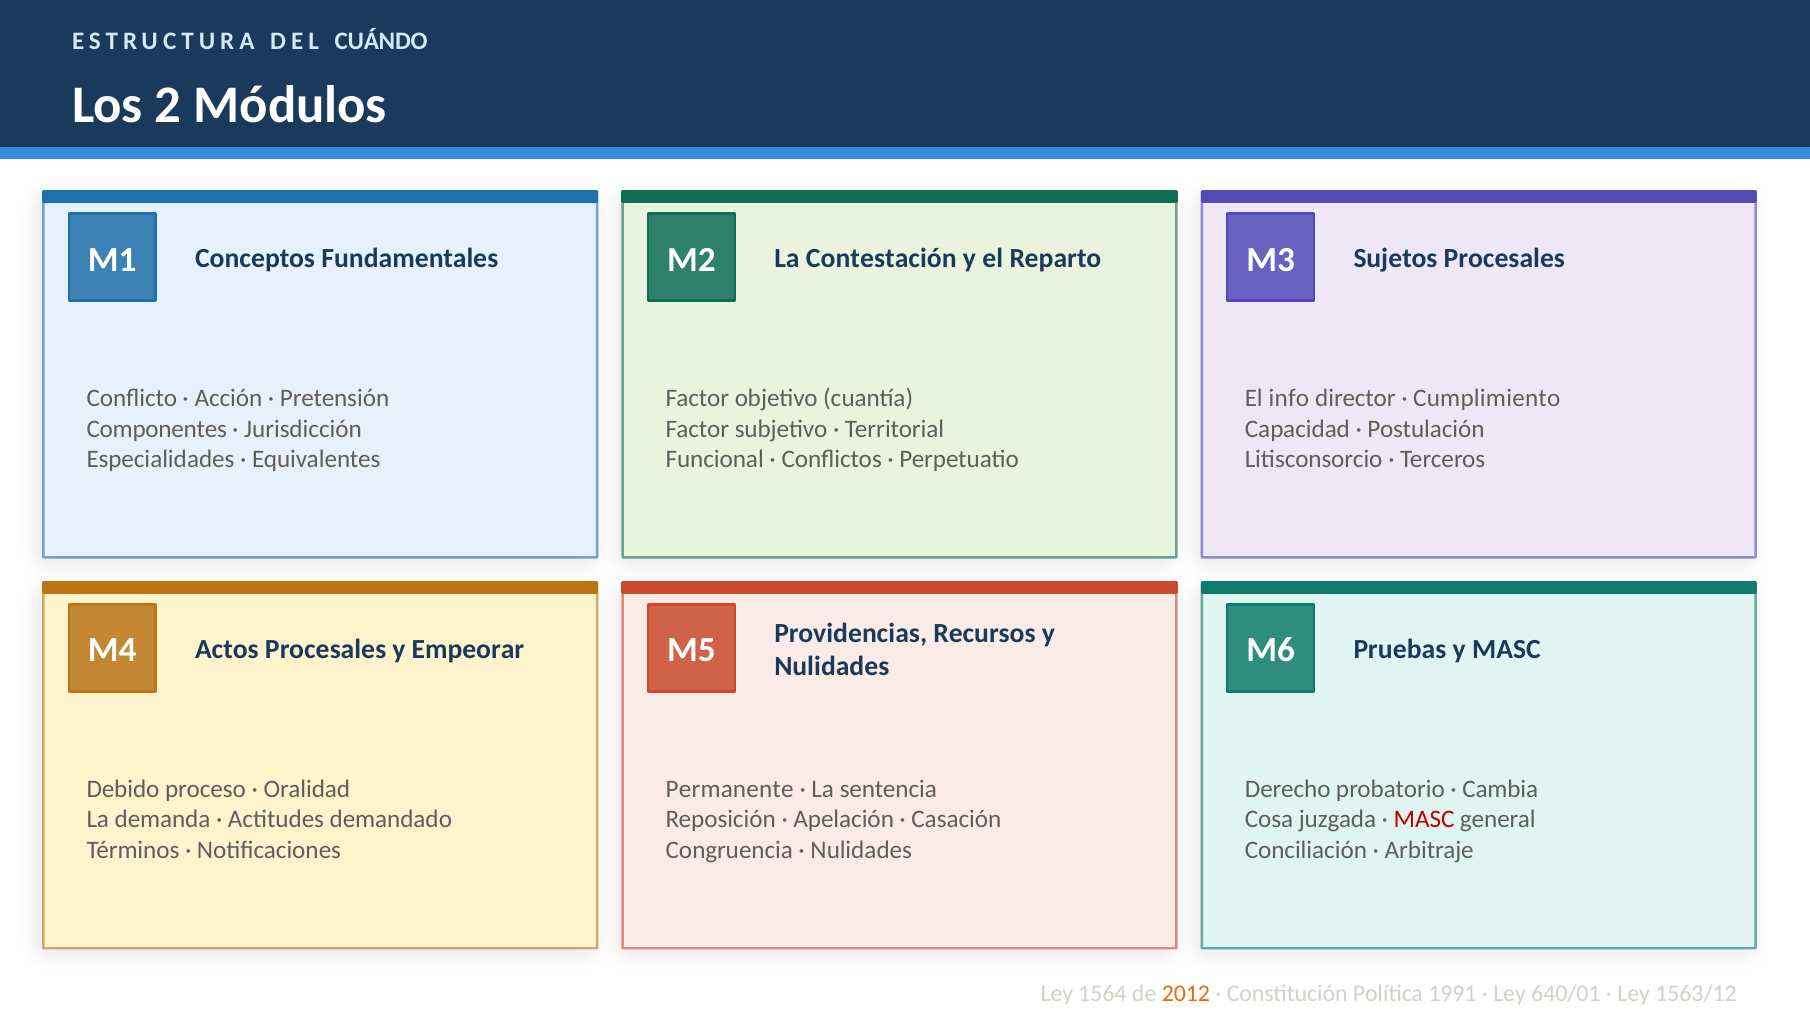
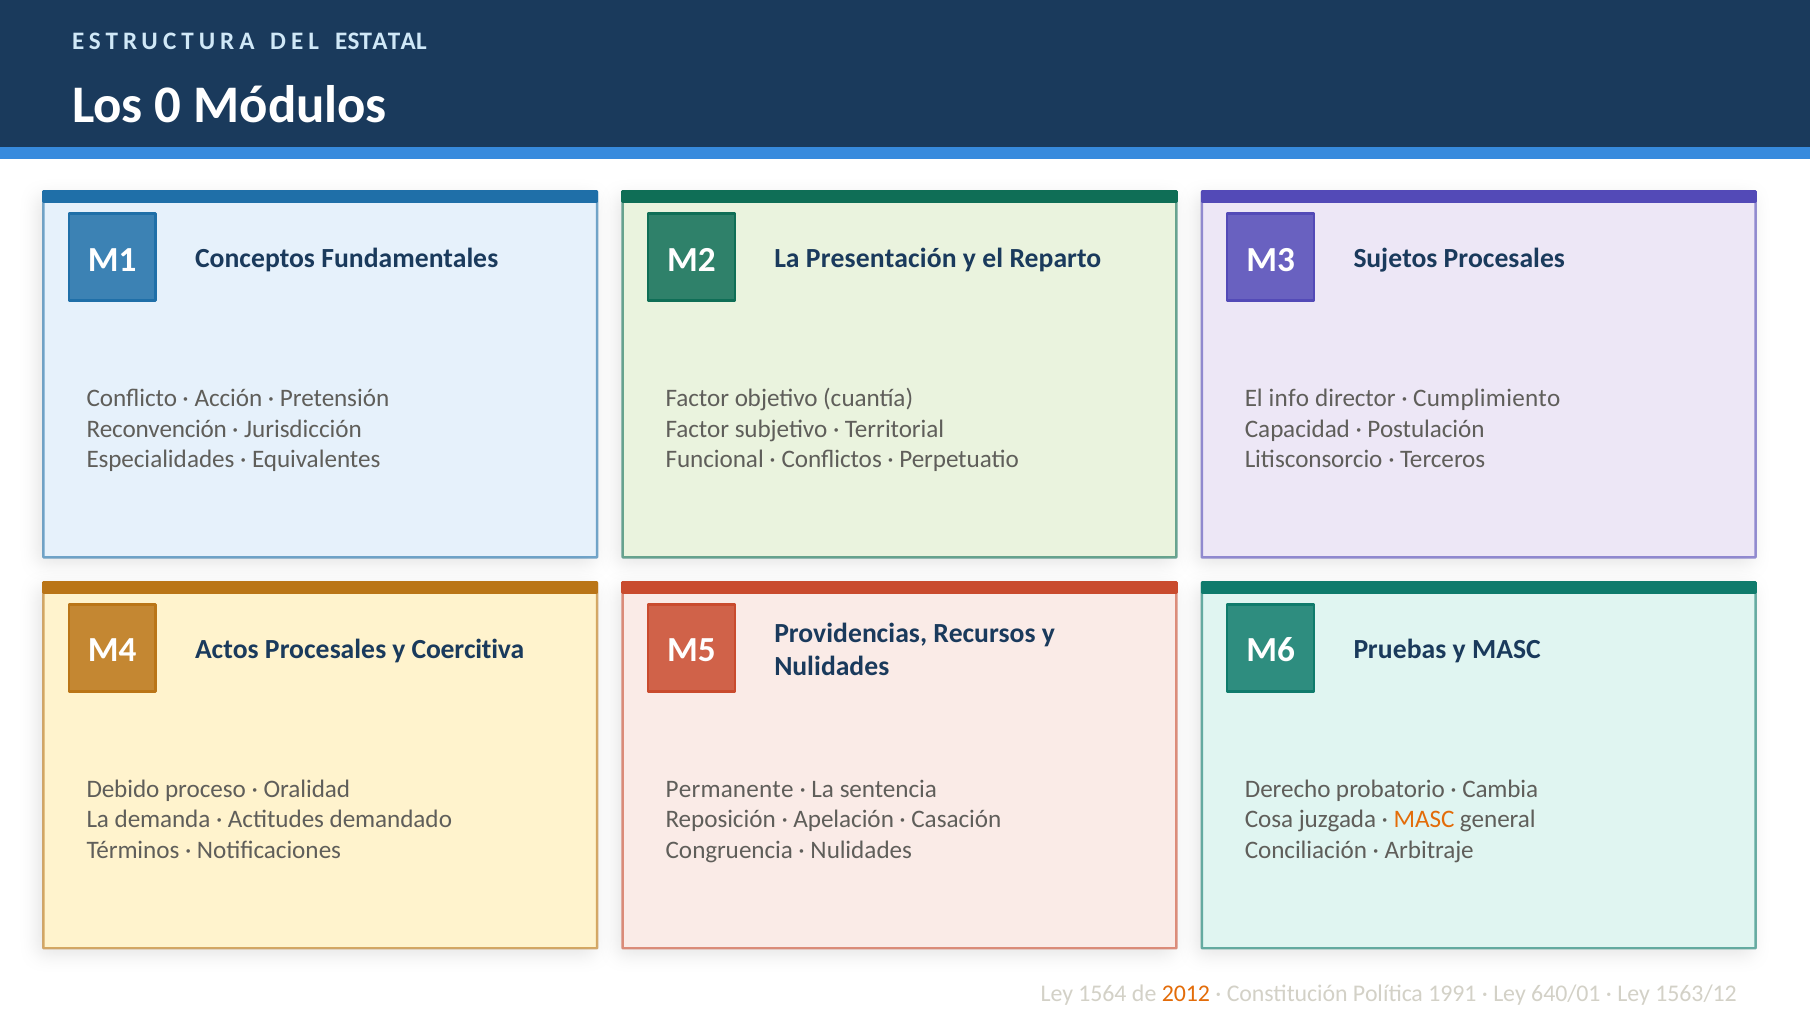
CUÁNDO: CUÁNDO -> ESTATAL (381, 42)
2: 2 -> 0 (168, 105)
Contestación: Contestación -> Presentación (881, 259)
Componentes: Componentes -> Reconvención (157, 429)
Empeorar: Empeorar -> Coercitiva (468, 650)
MASC colour: red -> orange (1424, 820)
